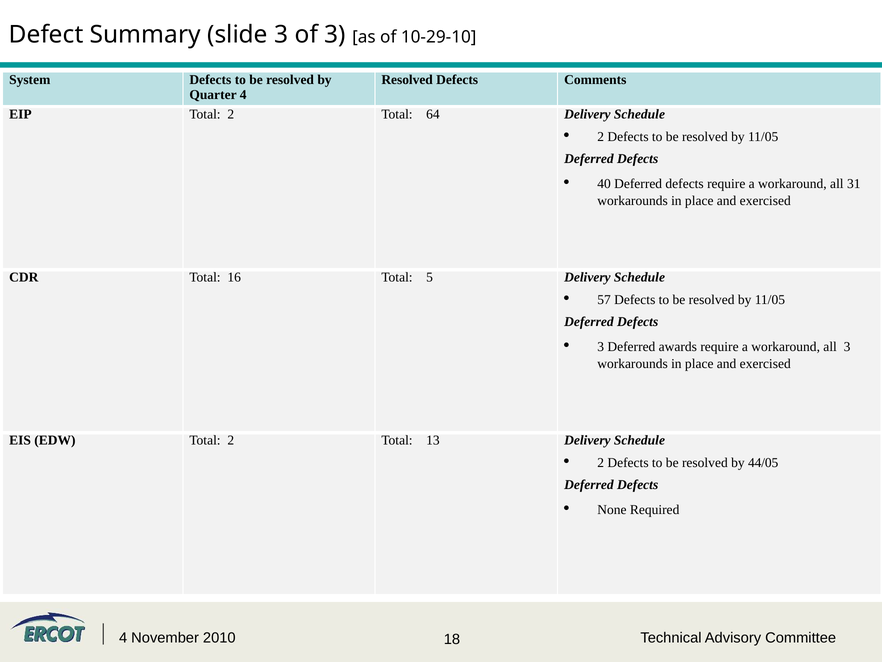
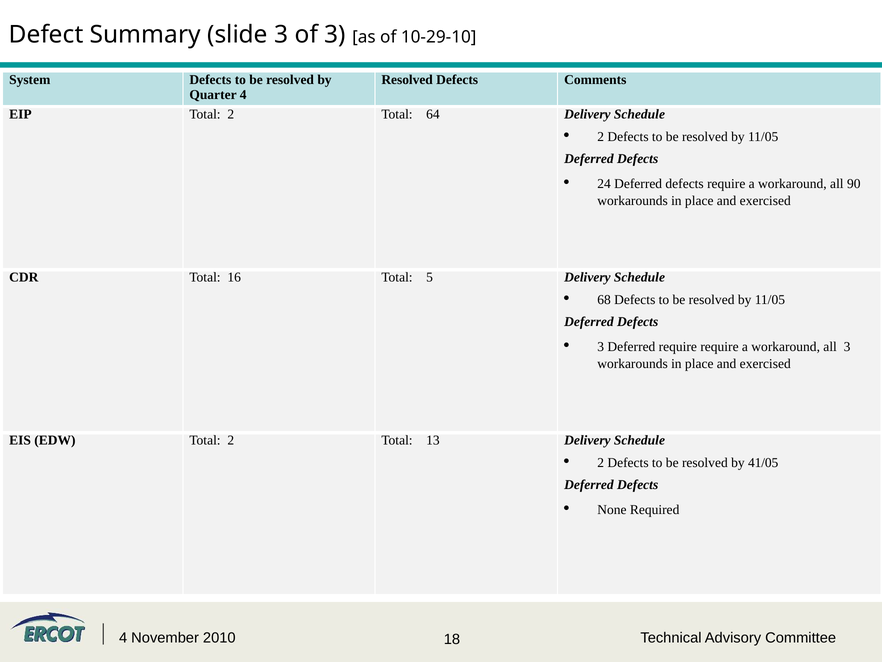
40: 40 -> 24 (604, 183)
31: 31 -> 90 (854, 183)
57: 57 -> 68 (604, 299)
Deferred awards: awards -> require (678, 346)
44/05: 44/05 -> 41/05 (763, 462)
